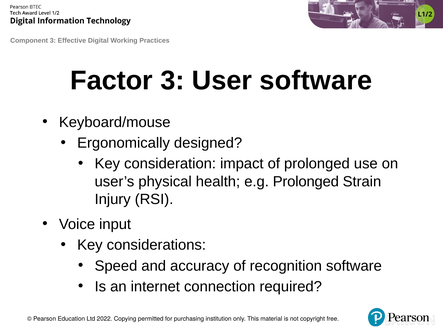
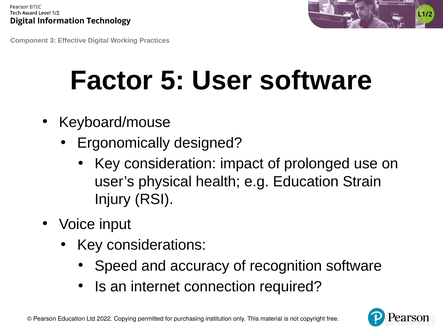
Factor 3: 3 -> 5 (172, 81)
e.g Prolonged: Prolonged -> Education (306, 182)
